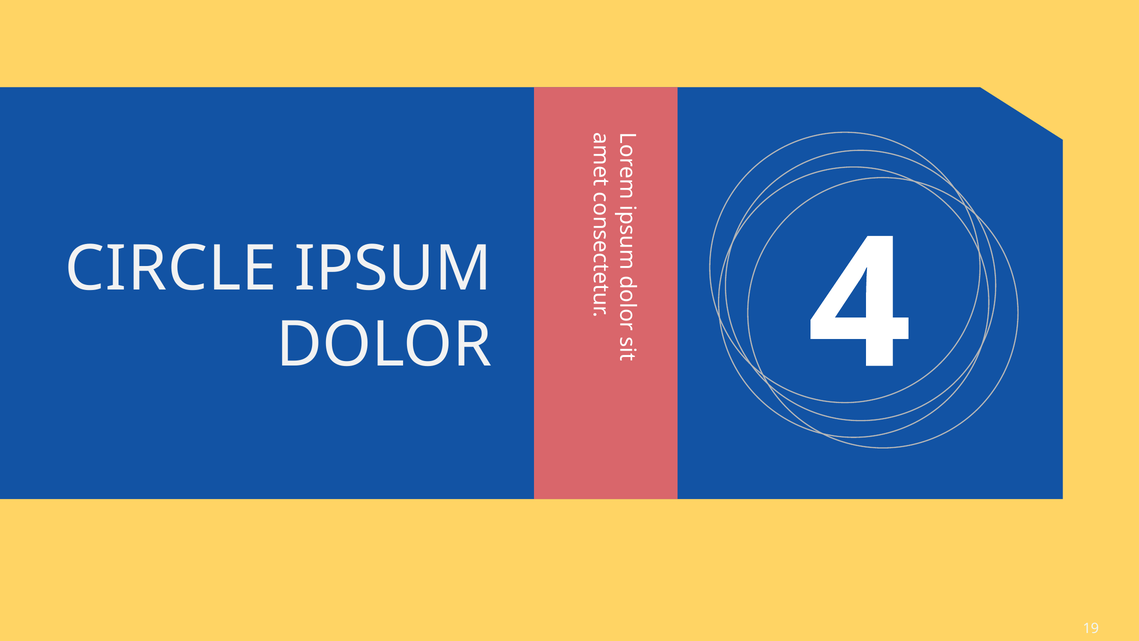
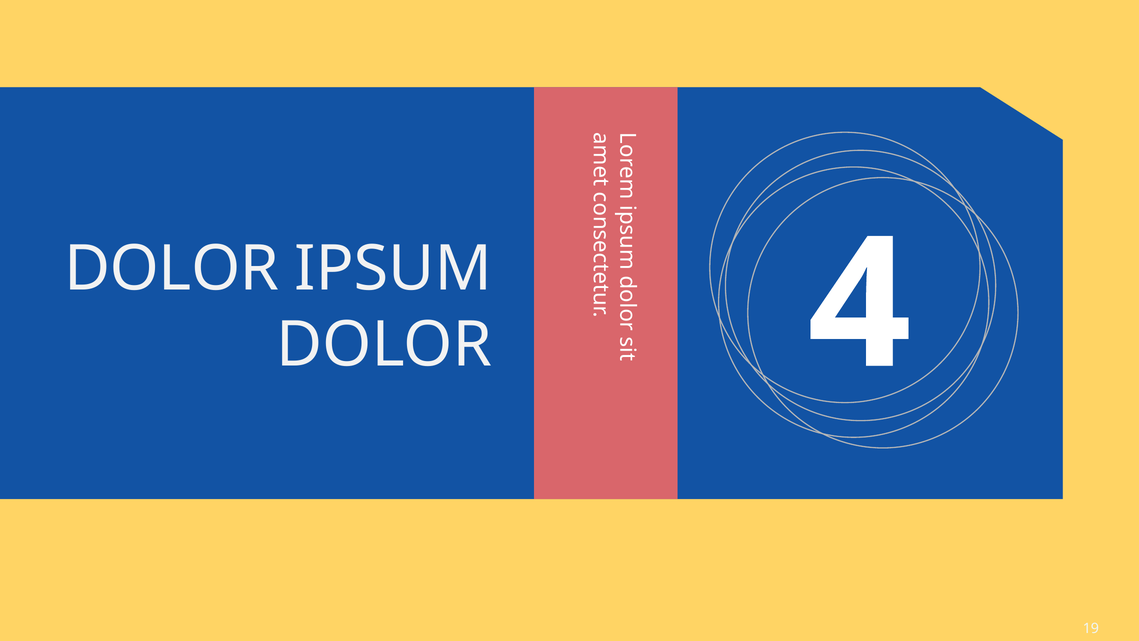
CIRCLE: CIRCLE -> DOLOR (172, 269)
